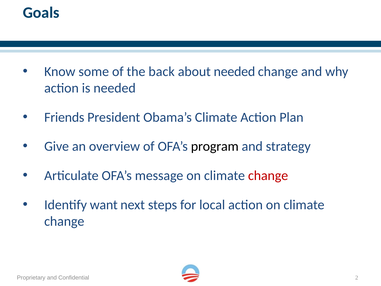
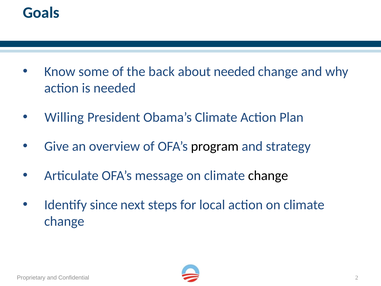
Friends: Friends -> Willing (64, 117)
change colour: red -> black (268, 176)
want: want -> since (104, 205)
